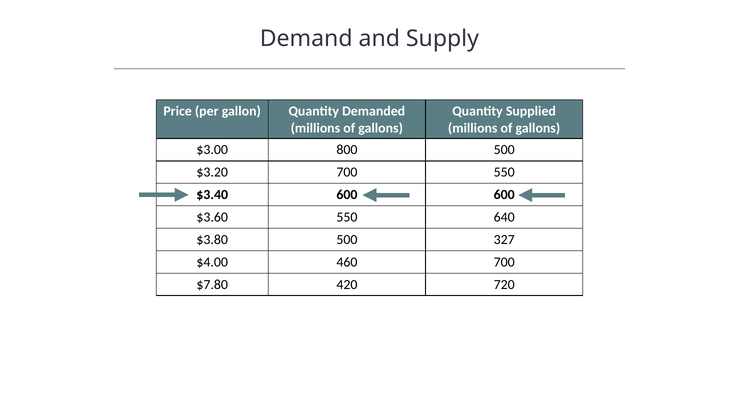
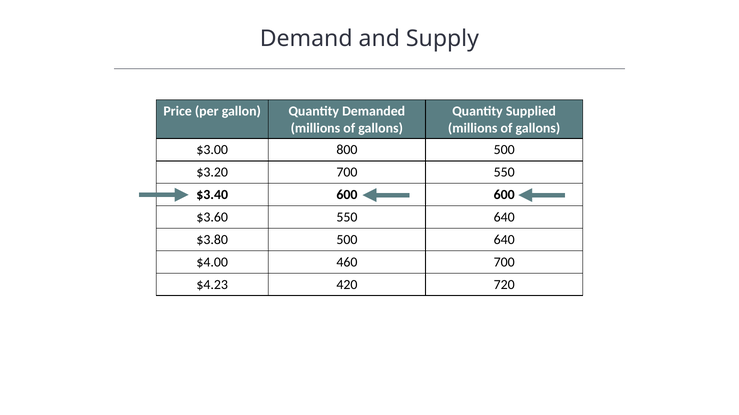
500 327: 327 -> 640 (504, 240)
$7.80: $7.80 -> $4.23 (212, 285)
